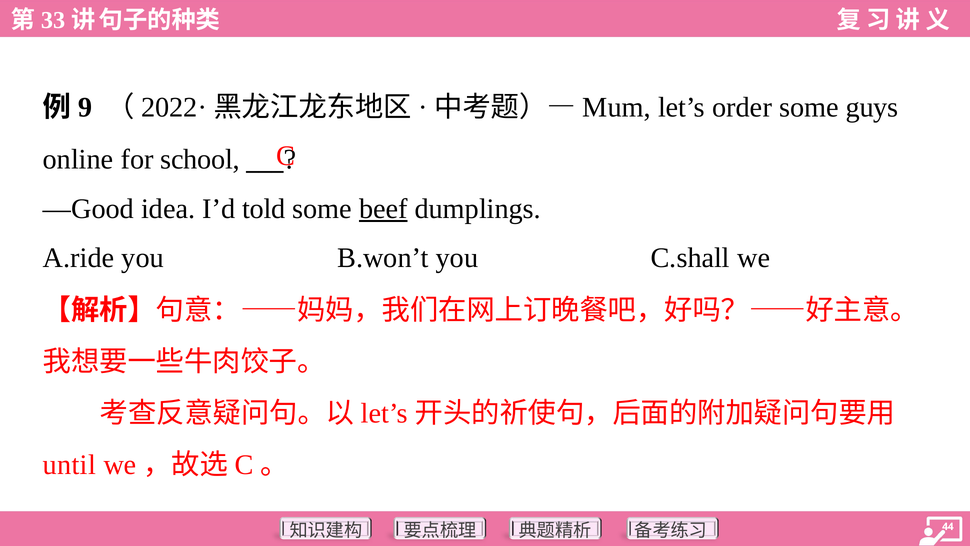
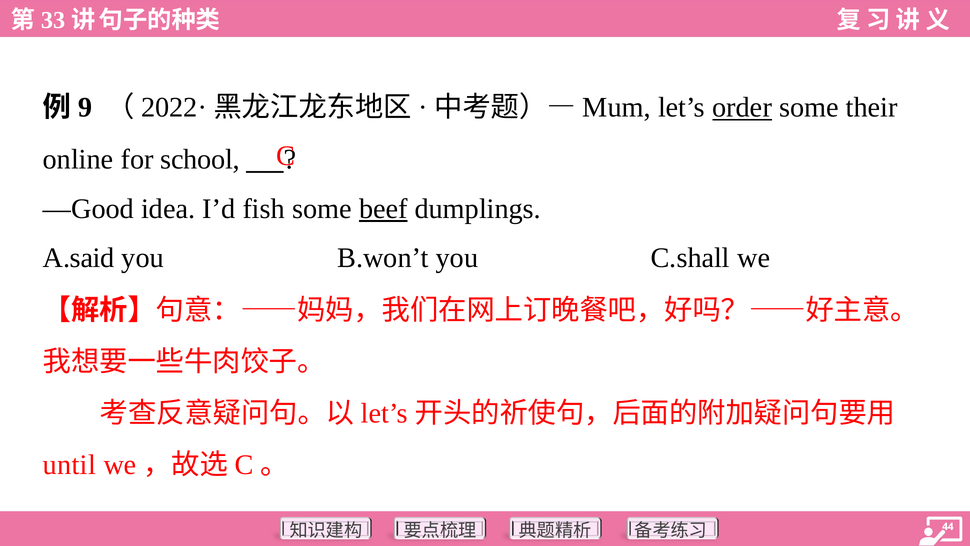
order underline: none -> present (742, 108)
guys: guys -> their (872, 108)
told: told -> fish (264, 209)
A.ride: A.ride -> A.said (79, 258)
